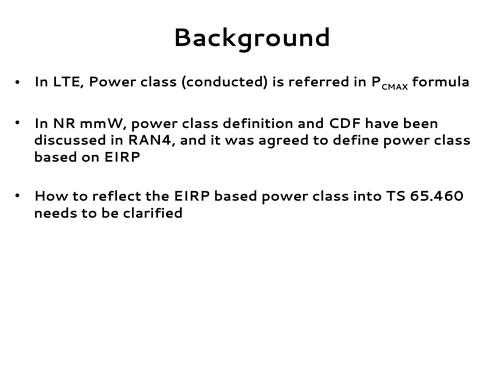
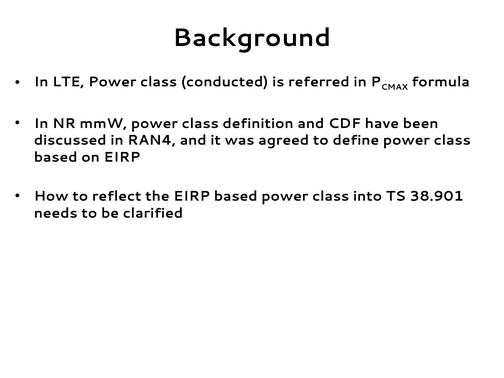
65.460: 65.460 -> 38.901 (437, 196)
